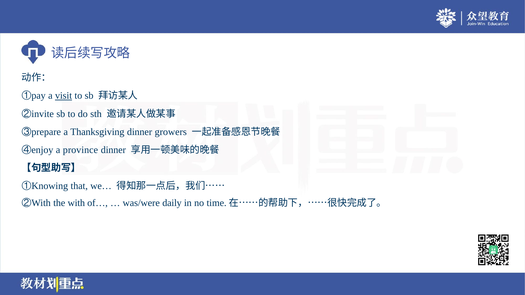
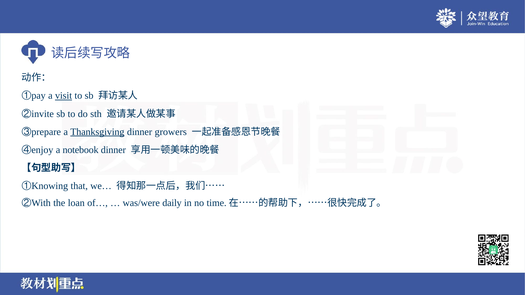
Thanksgiving underline: none -> present (97, 132)
province: province -> notebook (81, 150)
with: with -> loan (76, 203)
